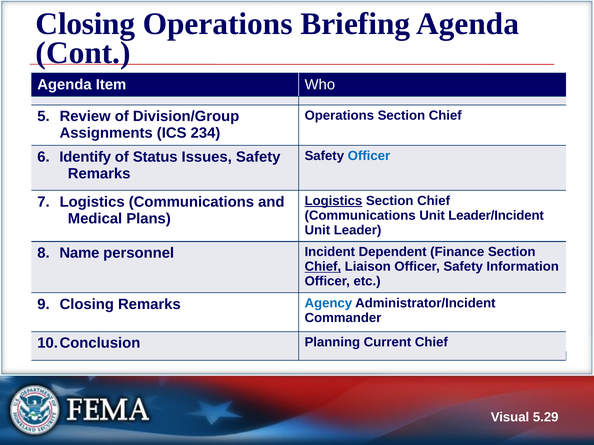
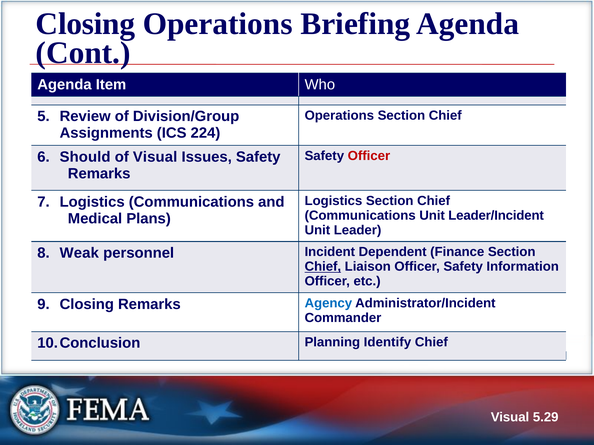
234: 234 -> 224 (205, 133)
Officer colour: blue -> red (369, 156)
Identify: Identify -> Should (85, 157)
of Status: Status -> Visual (155, 157)
Logistics underline: present -> none (333, 201)
Name: Name -> Weak (79, 253)
Current: Current -> Identify (387, 342)
